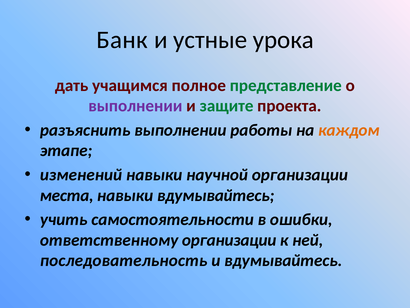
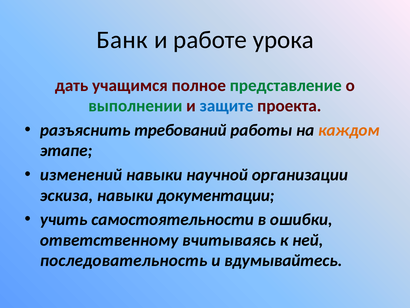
устные: устные -> работе (210, 40)
выполнении colour: purple -> green (135, 106)
защите colour: green -> blue (227, 106)
разъяснить выполнении: выполнении -> требований (180, 130)
места: места -> эскиза (67, 195)
навыки вдумывайтесь: вдумывайтесь -> документации (216, 195)
ответственному организации: организации -> вчитываясь (229, 240)
